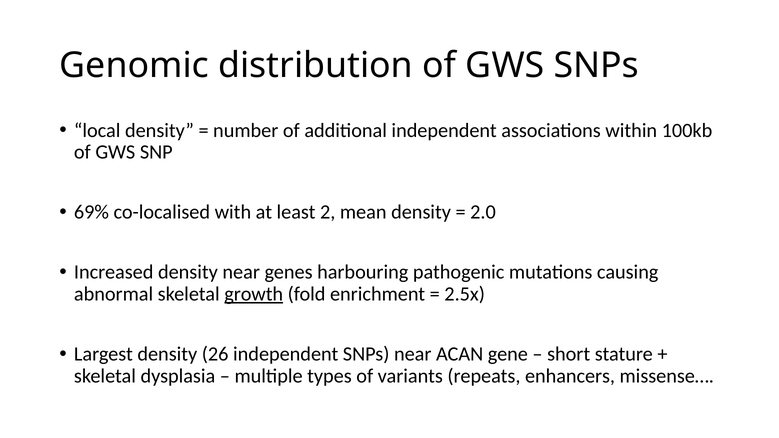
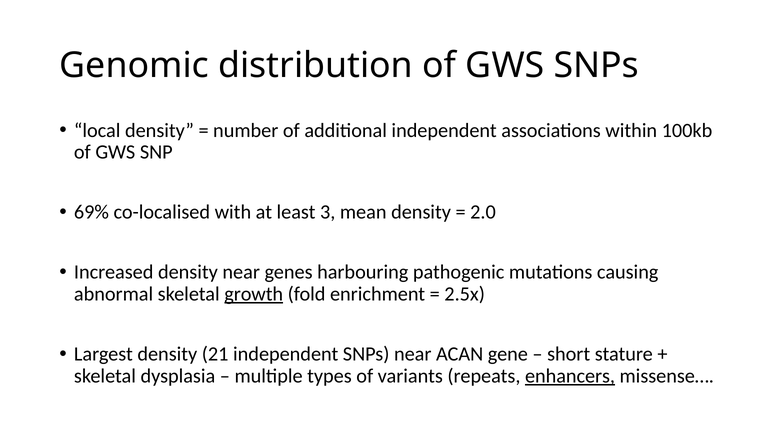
2: 2 -> 3 (328, 212)
26: 26 -> 21 (215, 354)
enhancers underline: none -> present (570, 376)
